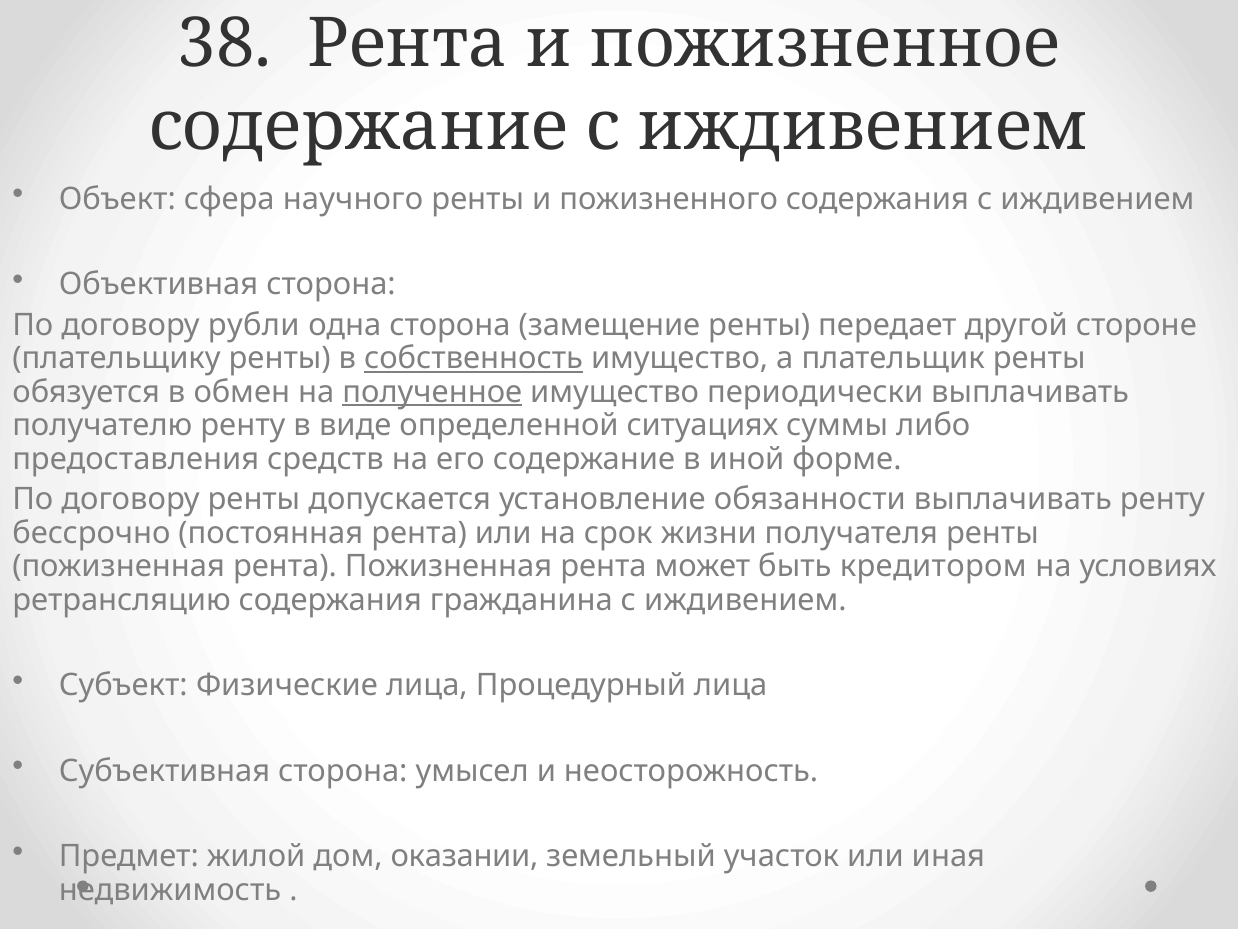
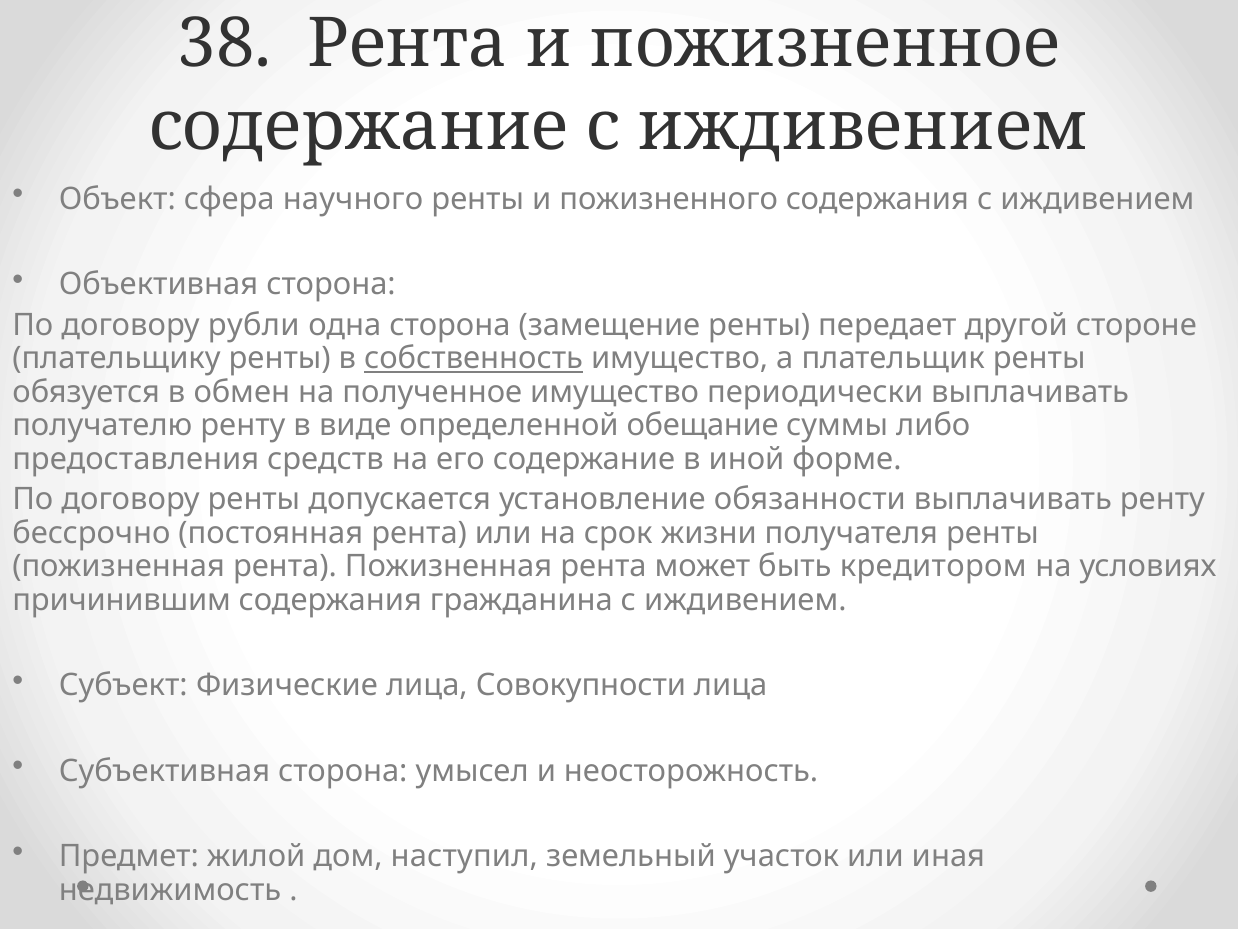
полученное underline: present -> none (432, 392)
ситуациях: ситуациях -> обещание (703, 425)
ретрансляцию: ретрансляцию -> причинившим (122, 600)
Процедурный: Процедурный -> Совокупности (581, 685)
оказании: оказании -> наступил (464, 856)
